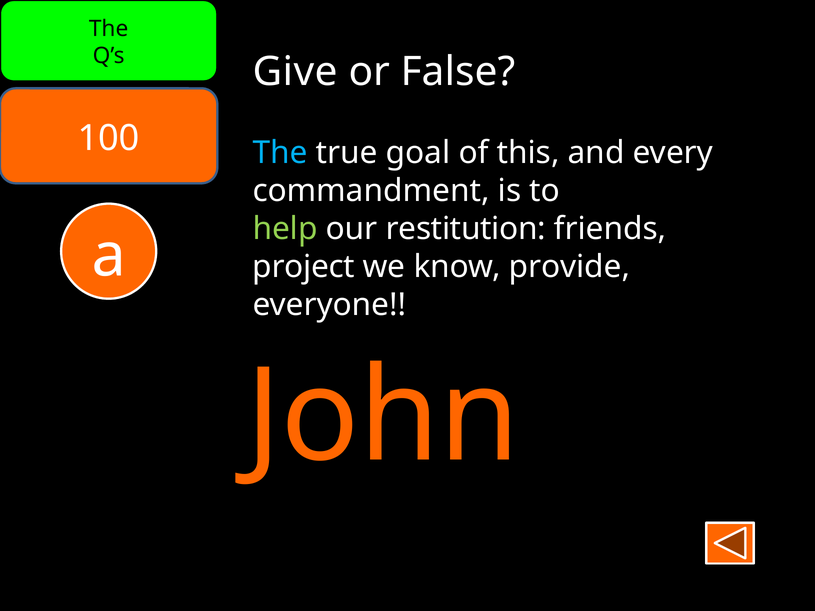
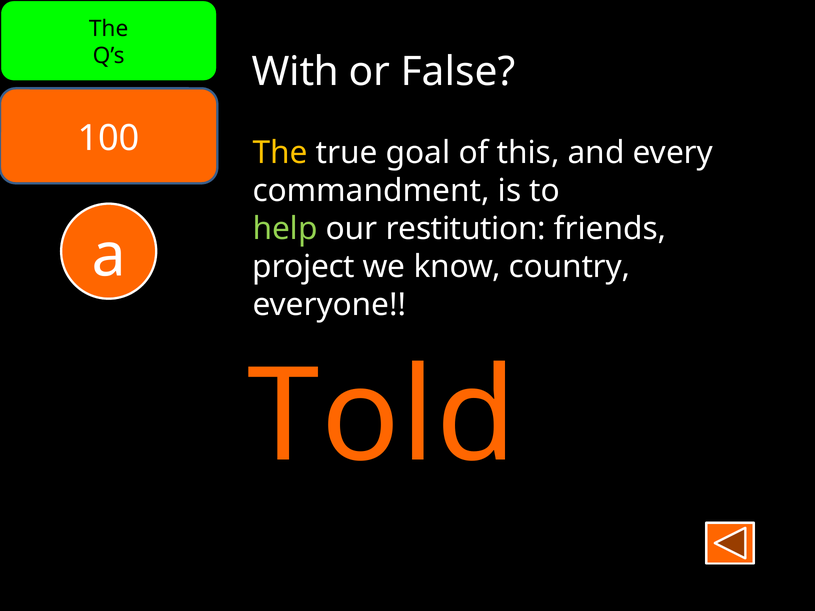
Give: Give -> With (295, 72)
The colour: light blue -> yellow (280, 153)
provide: provide -> country (569, 267)
John: John -> Told (382, 417)
